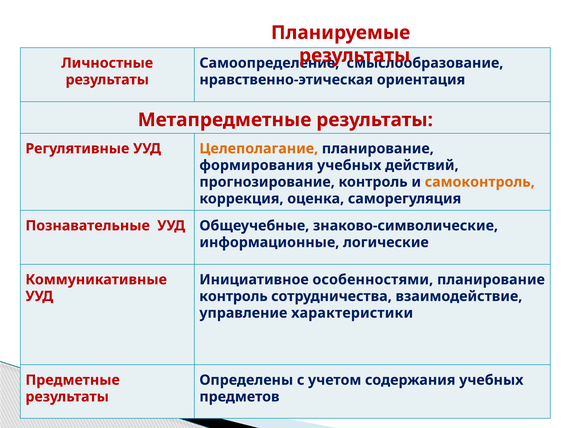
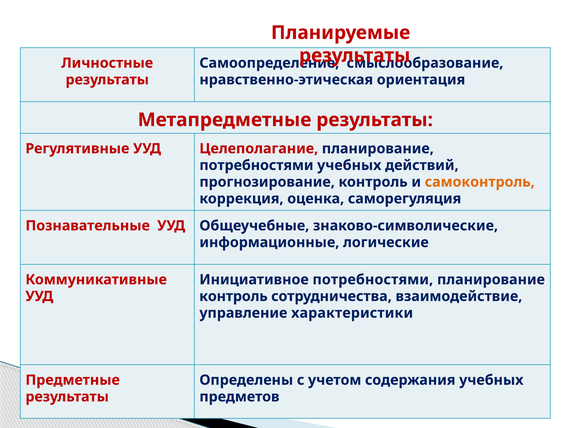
Целеполагание colour: orange -> red (259, 149)
формирования: формирования -> потребностями (256, 165)
Инициативное особенностями: особенностями -> потребностями (373, 280)
